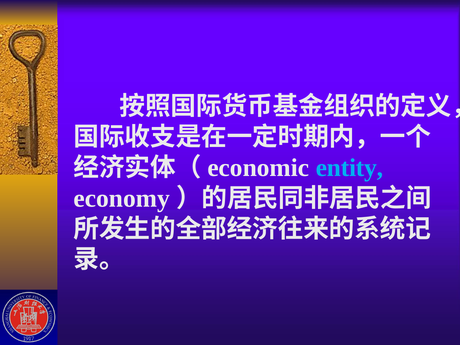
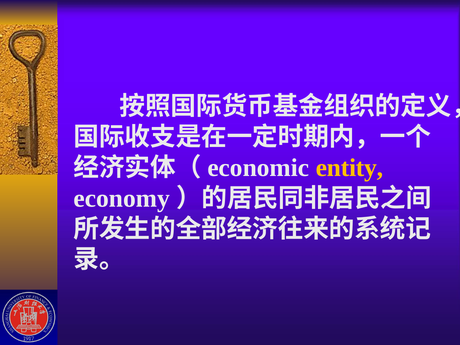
entity colour: light blue -> yellow (349, 168)
